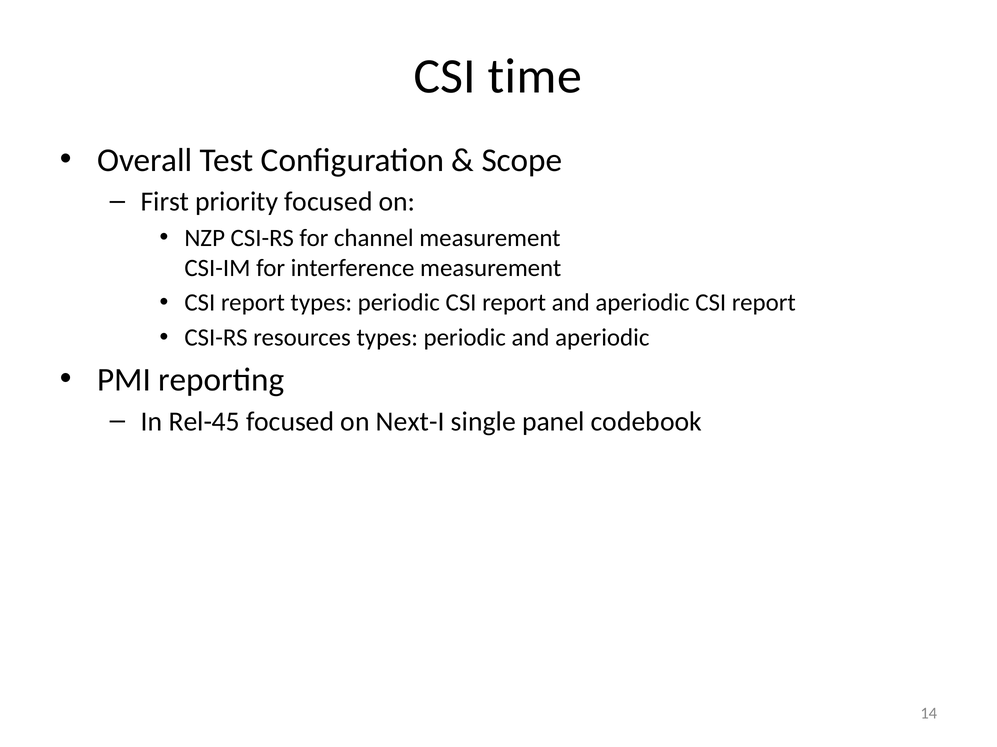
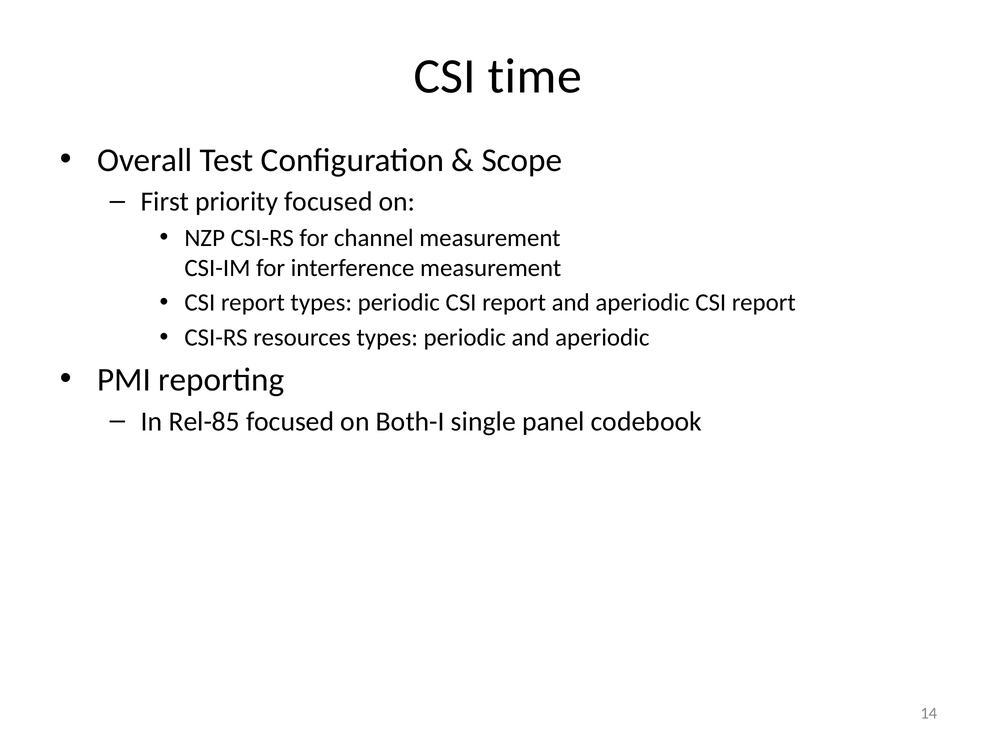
Rel-45: Rel-45 -> Rel-85 (204, 422)
Next-I: Next-I -> Both-I (410, 422)
